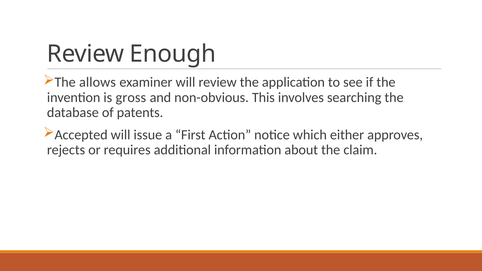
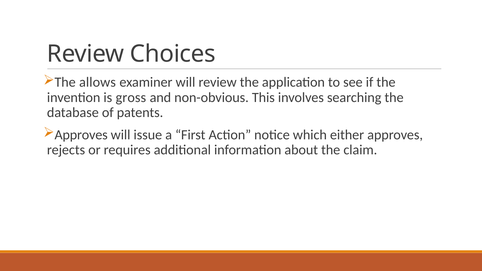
Enough: Enough -> Choices (173, 54)
Accepted: Accepted -> Approves (81, 135)
